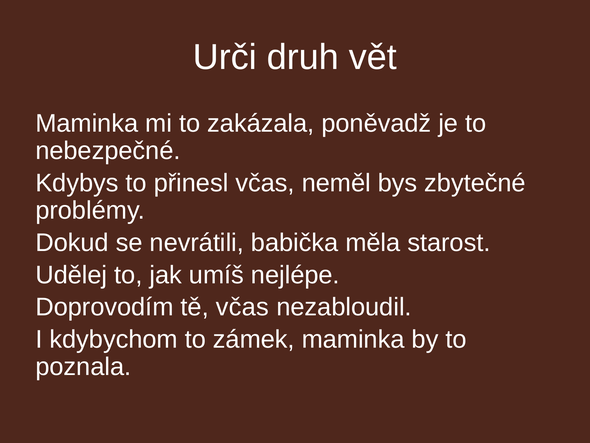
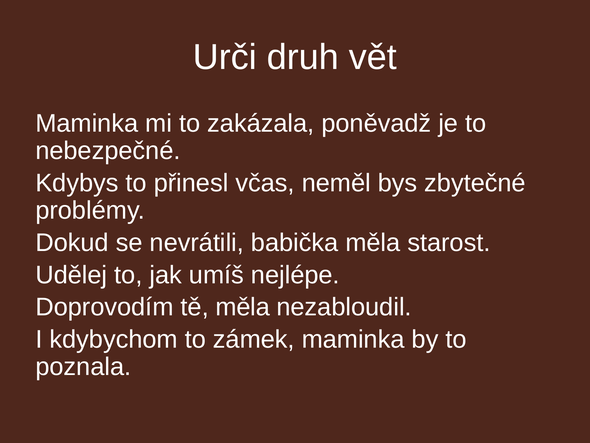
tě včas: včas -> měla (243, 307)
